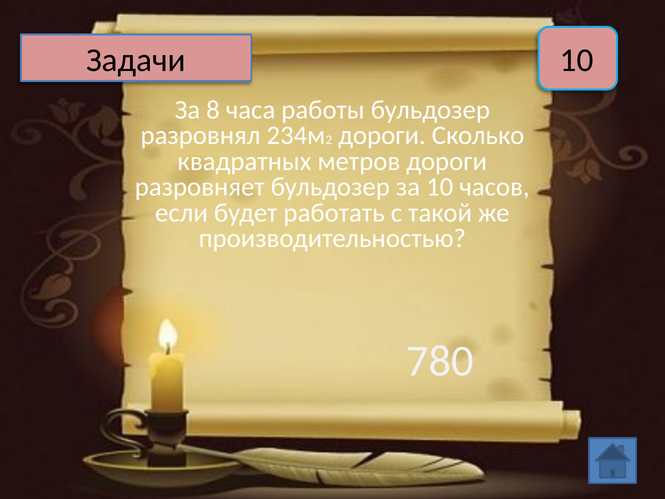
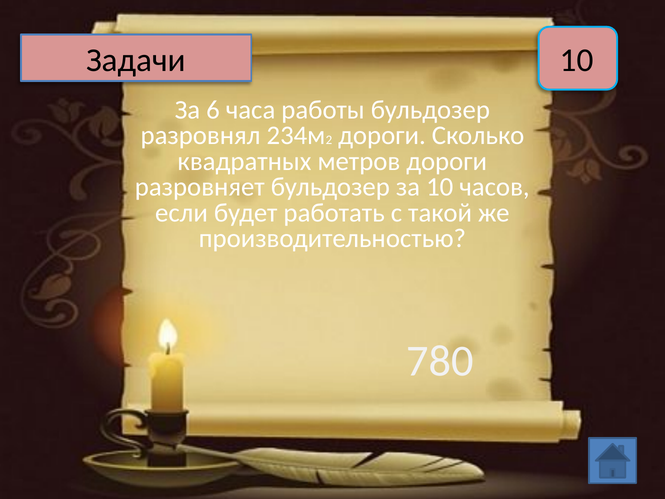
8: 8 -> 6 (213, 110)
